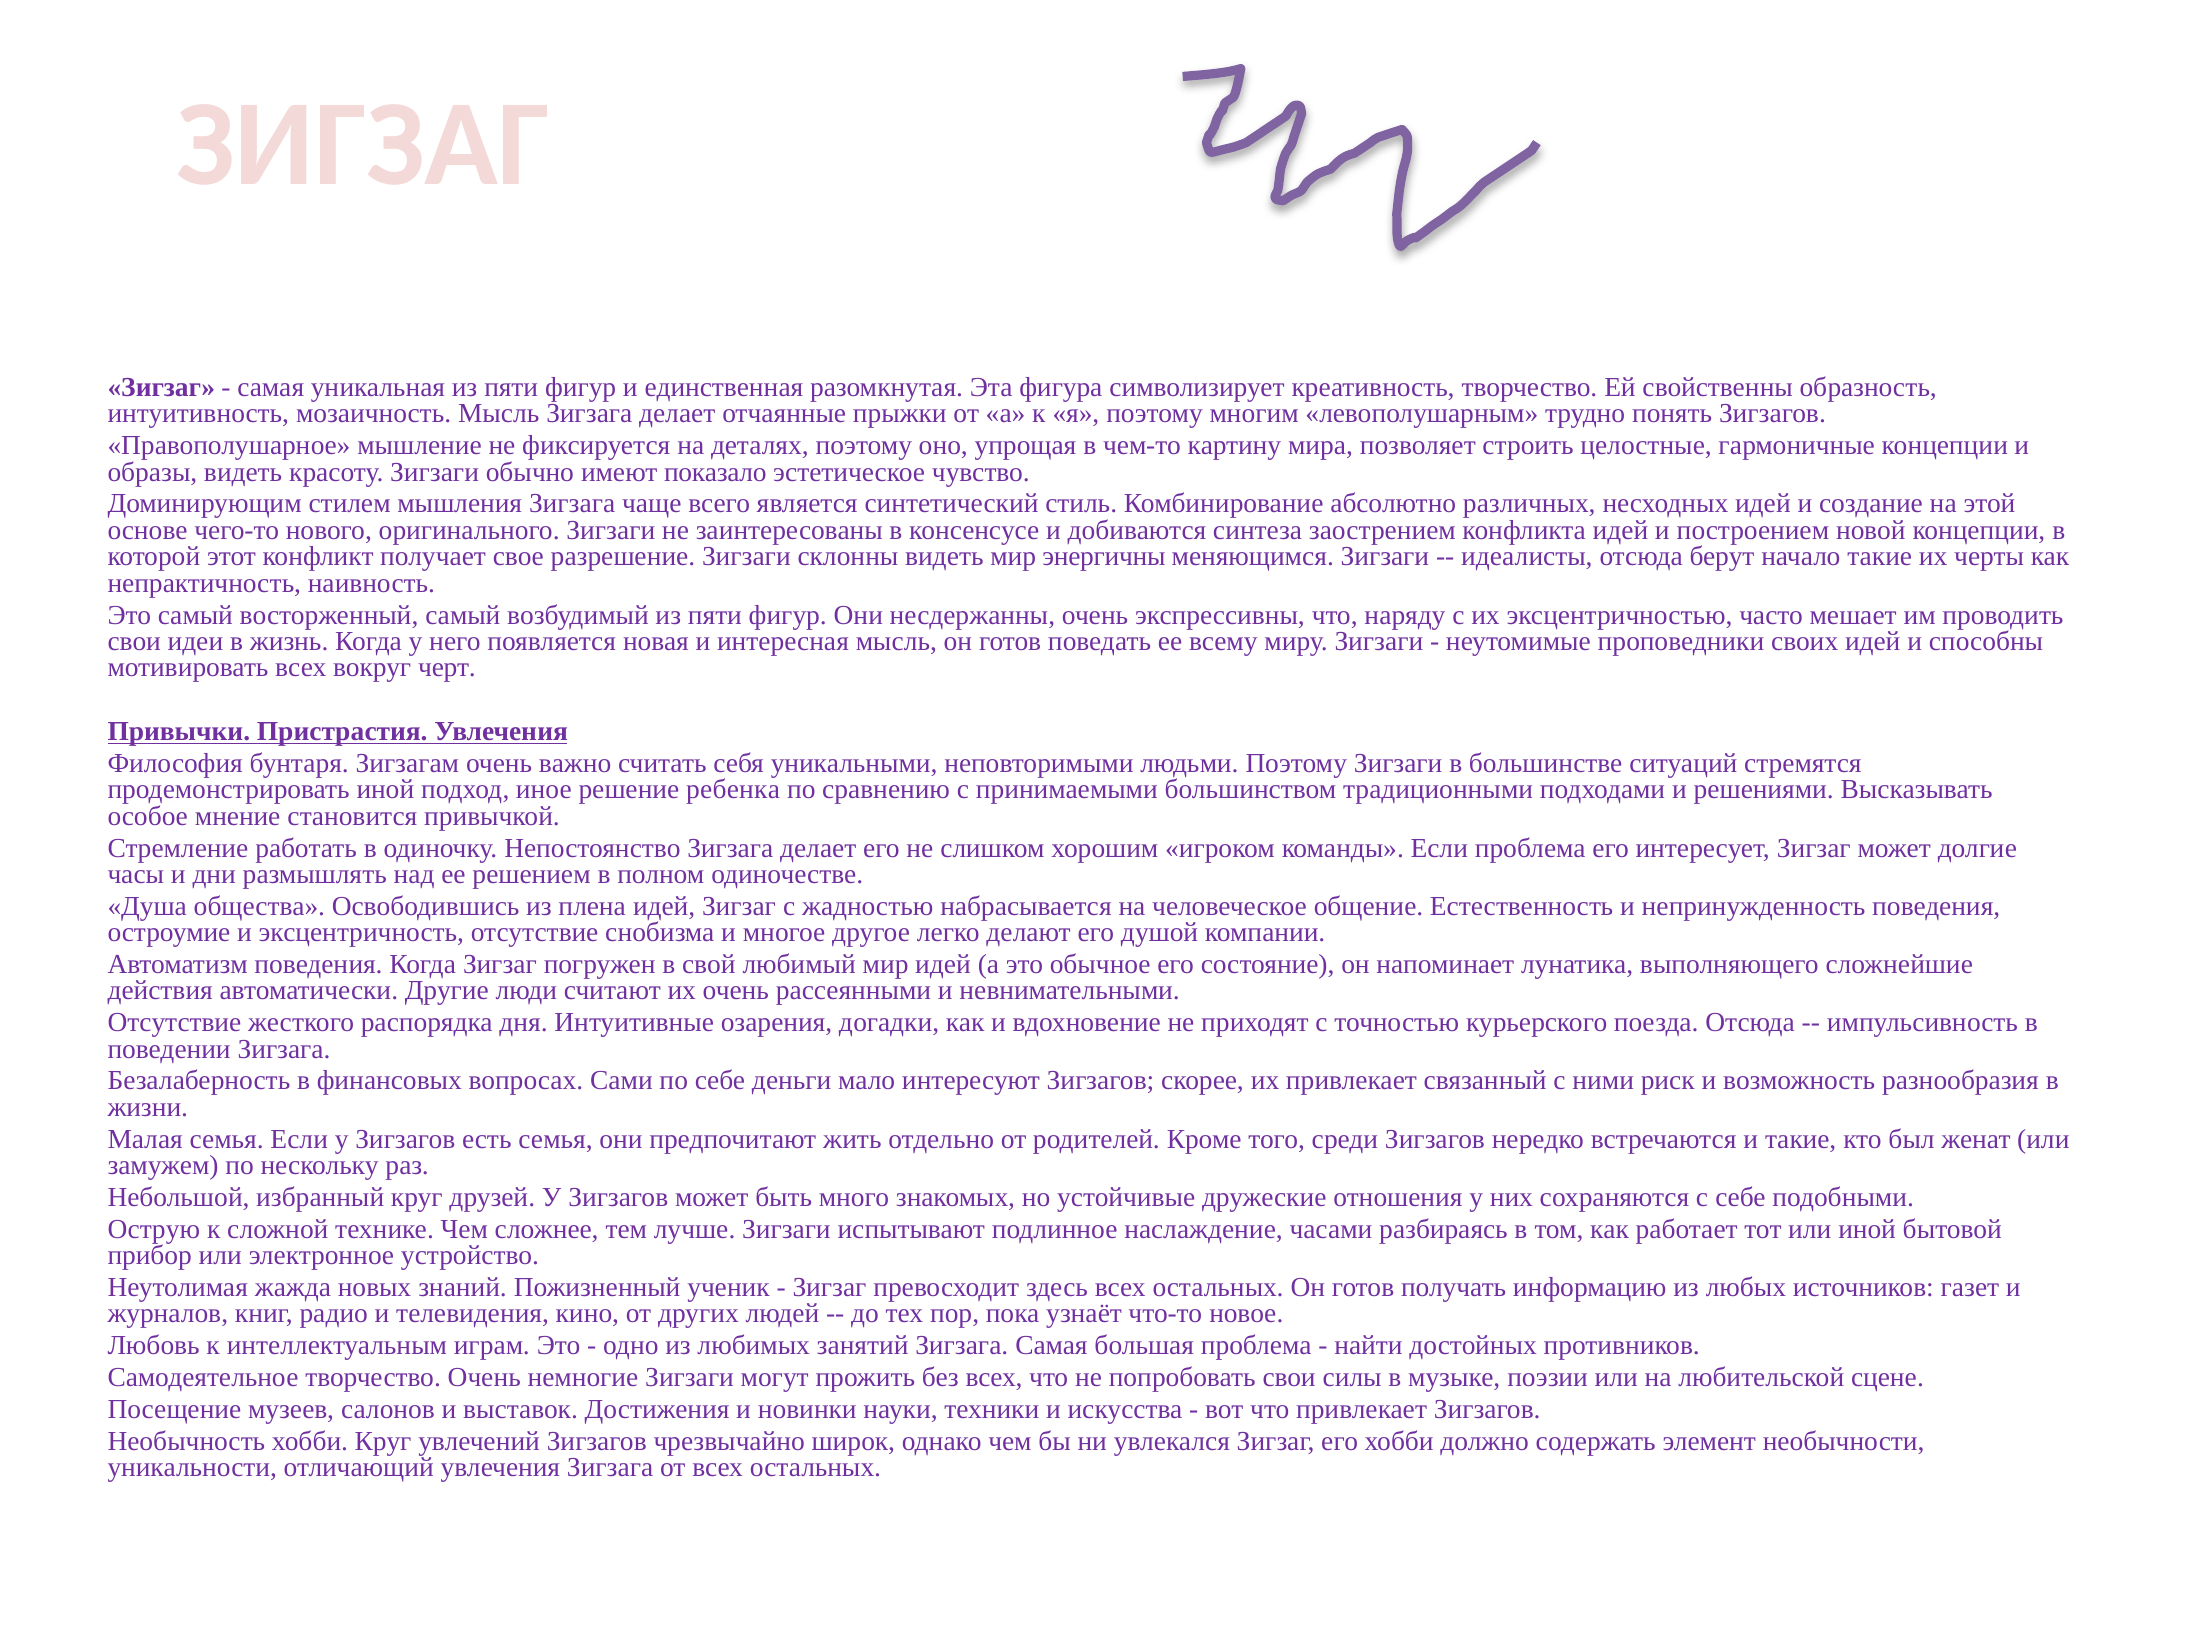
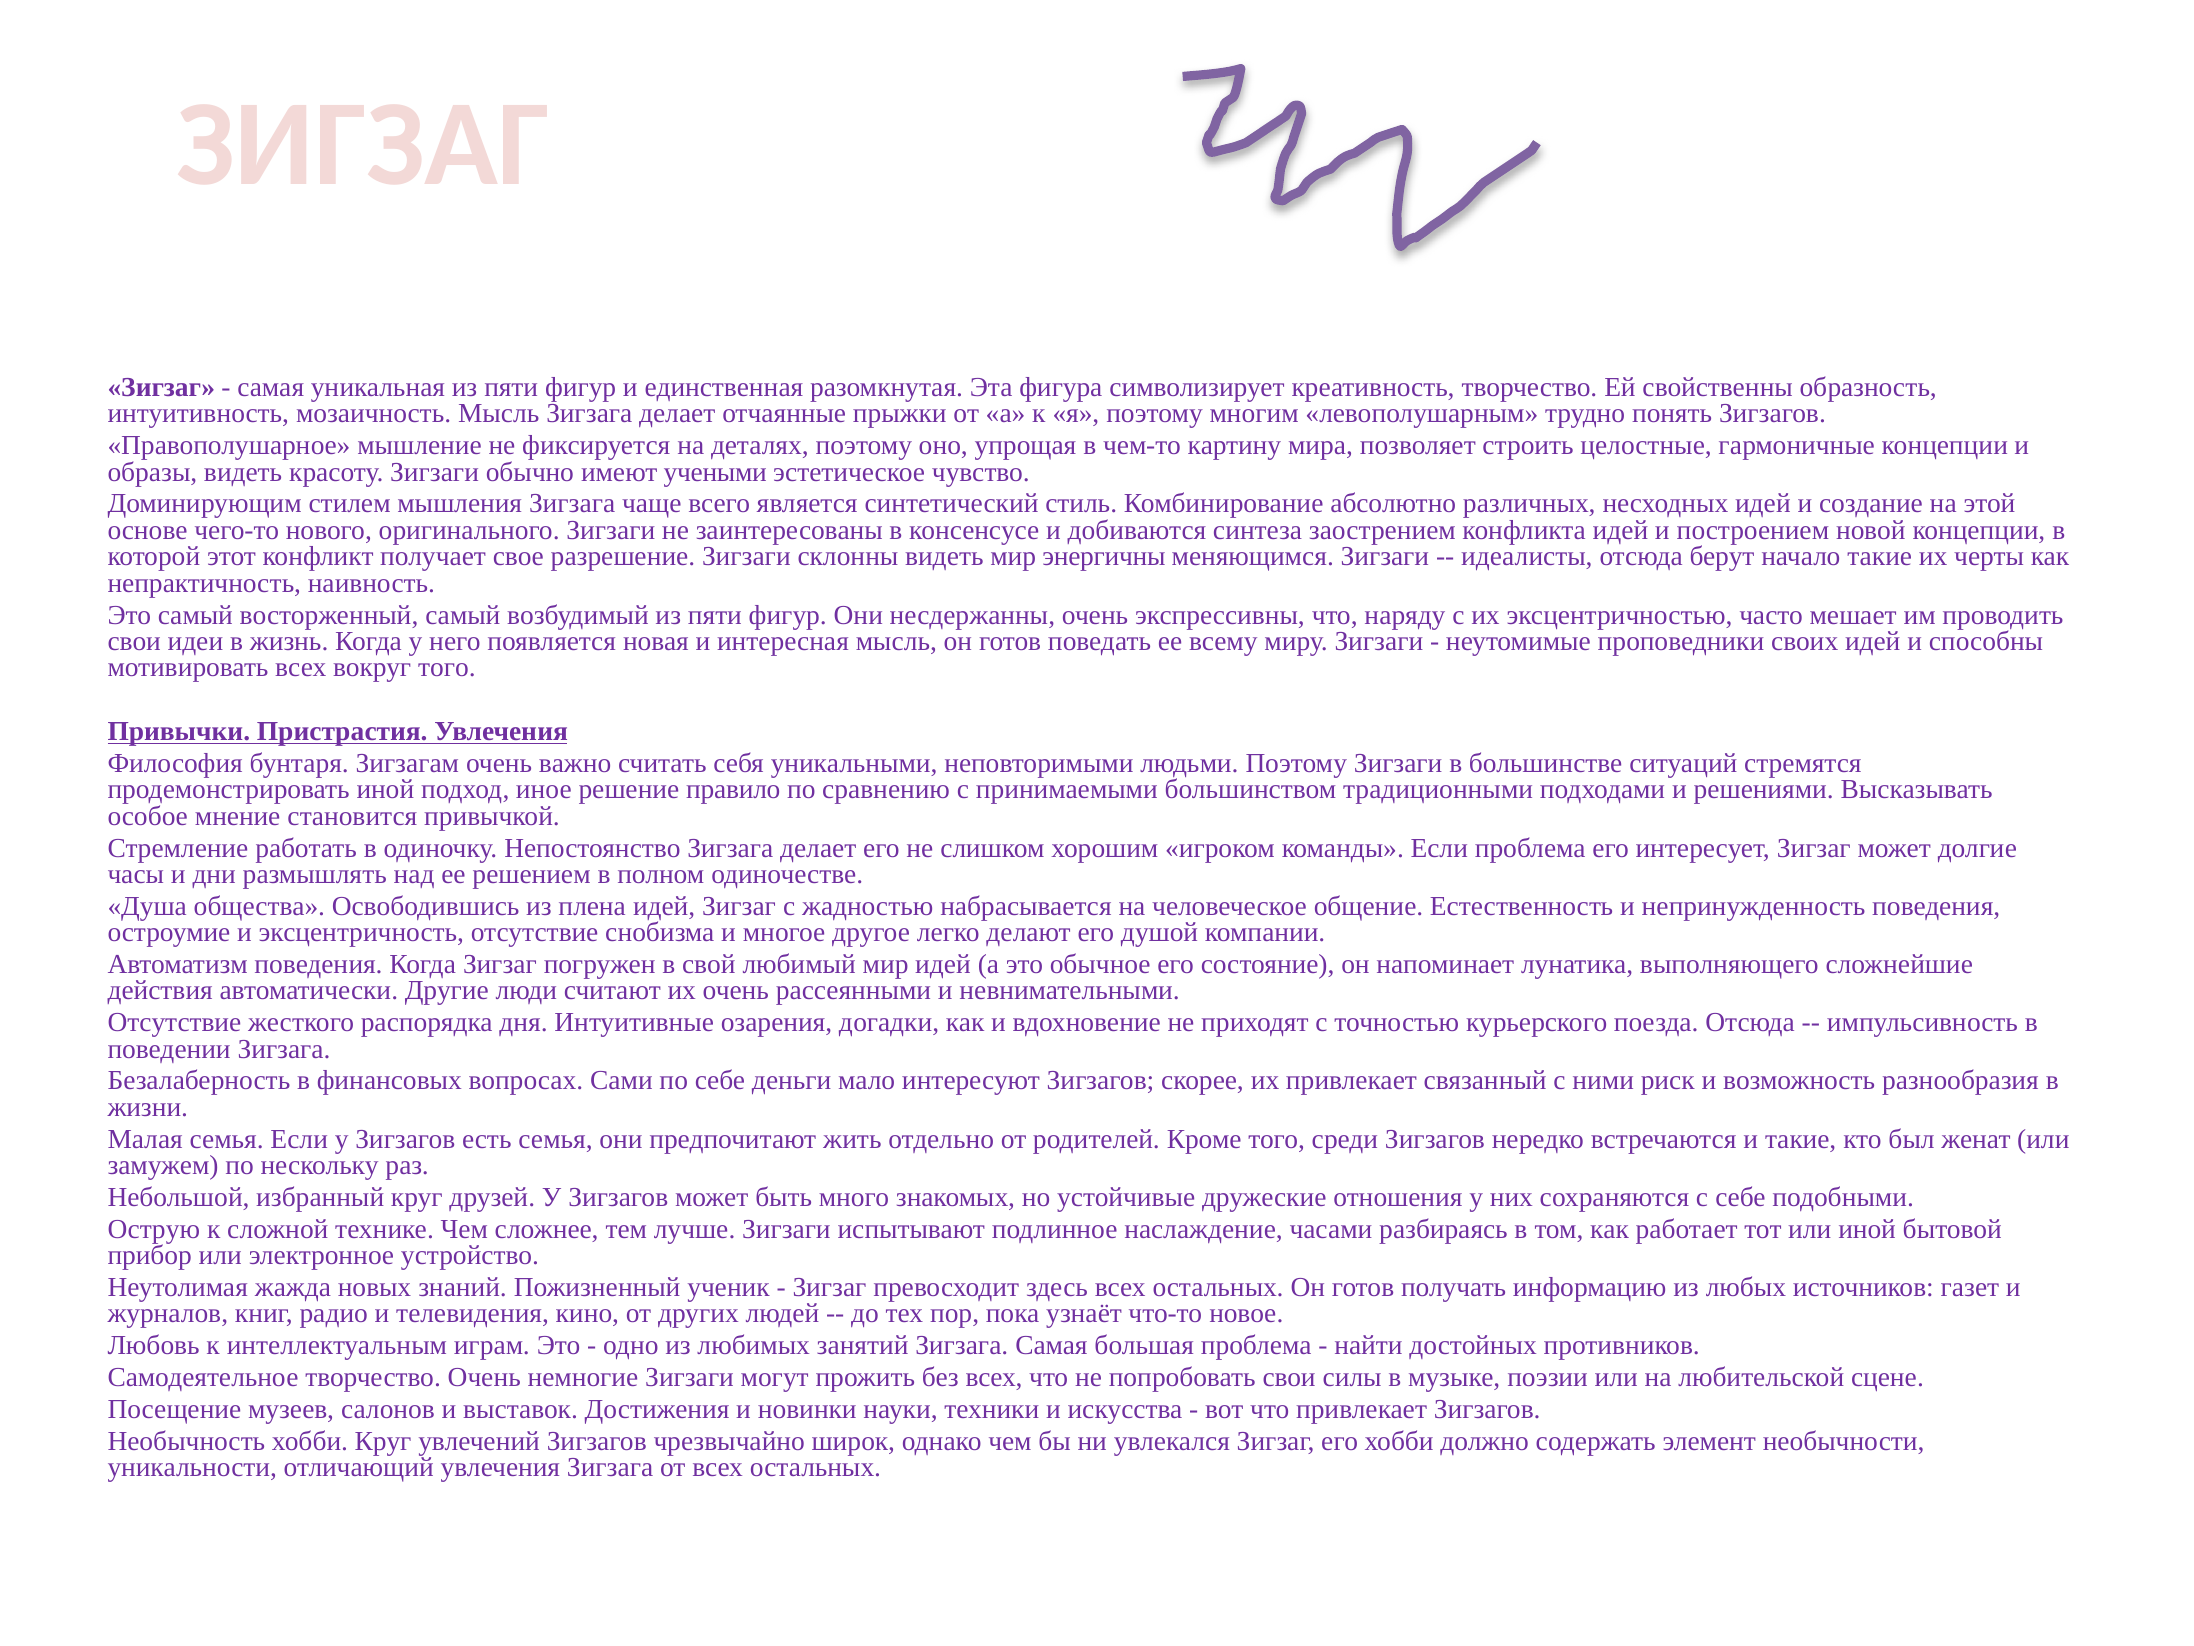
показало: показало -> учеными (715, 472)
вокруг черт: черт -> того (447, 668)
ребенка: ребенка -> правило (733, 789)
